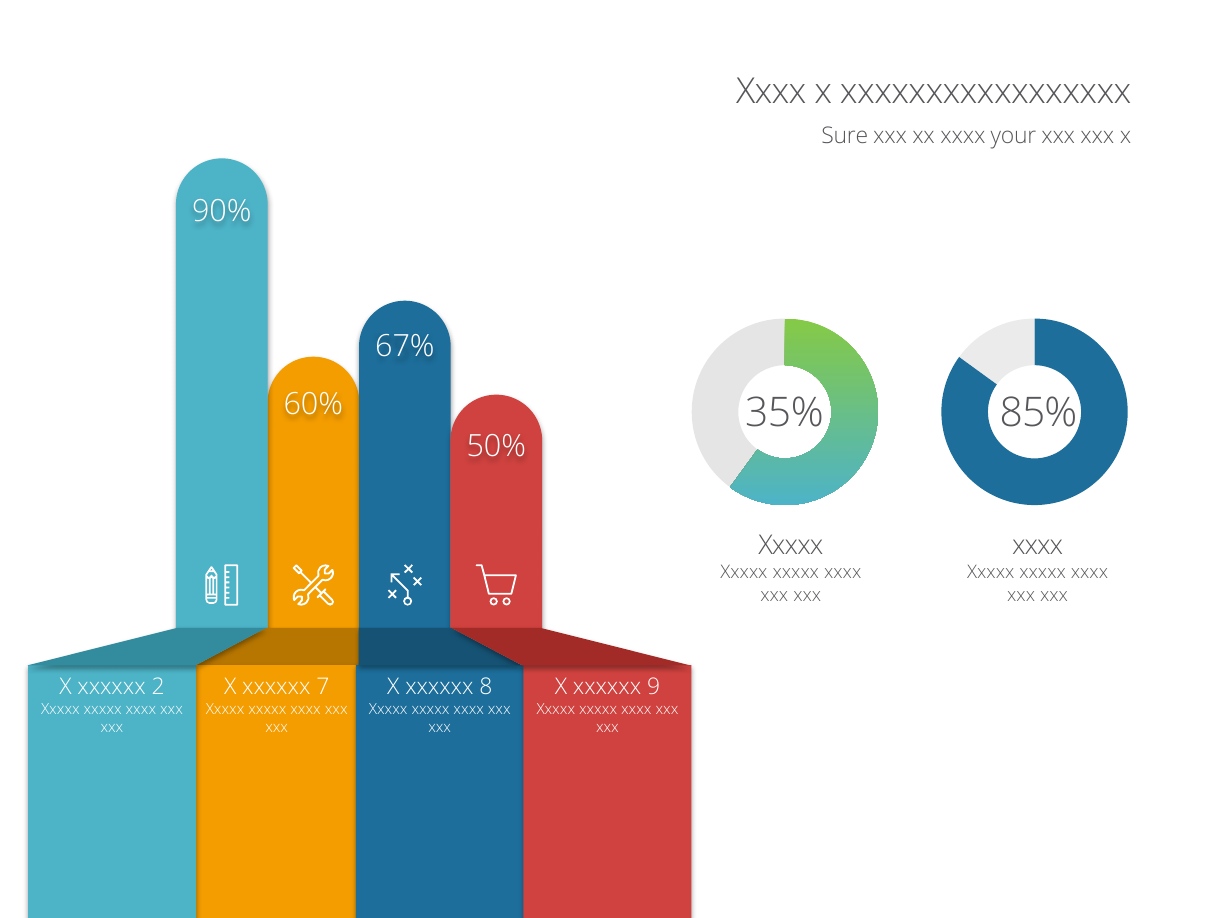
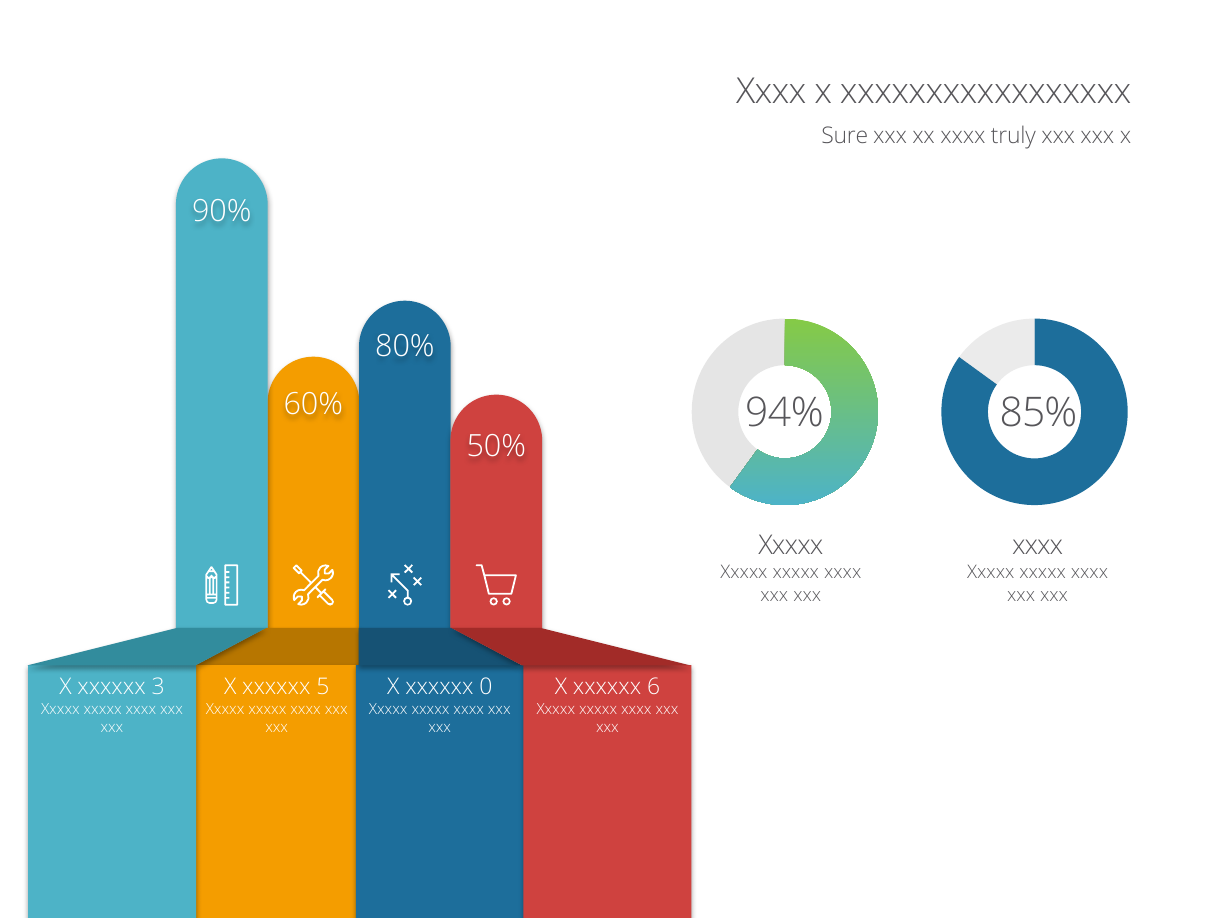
your: your -> truly (1013, 136)
67%: 67% -> 80% (405, 346)
35%: 35% -> 94% (784, 412)
2: 2 -> 3 (158, 686)
7: 7 -> 5 (323, 686)
8: 8 -> 0 (486, 686)
9: 9 -> 6 (654, 686)
